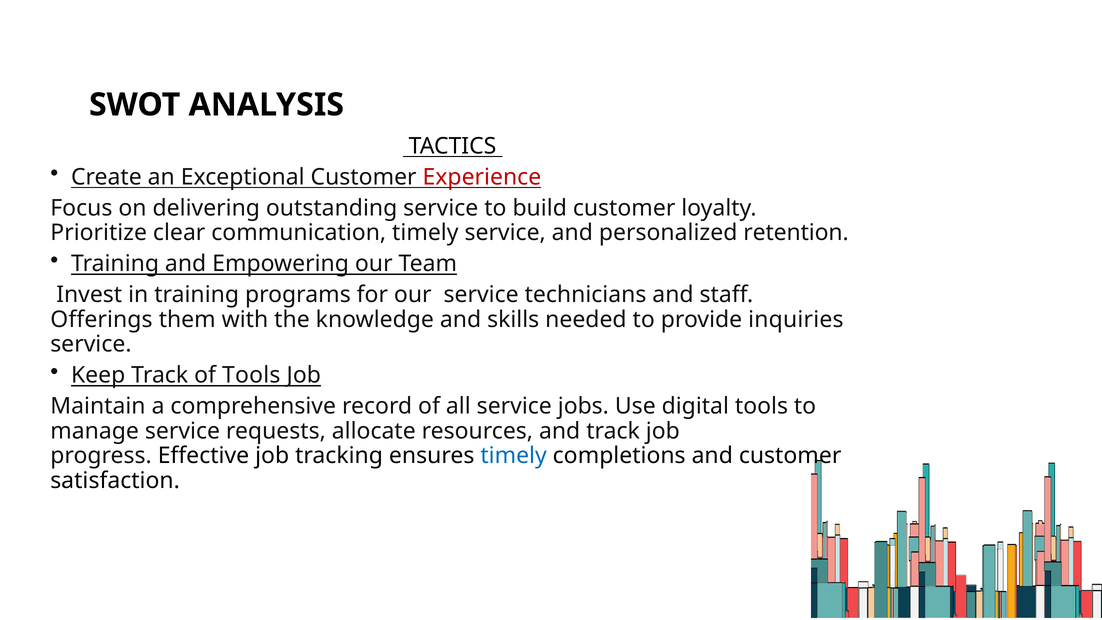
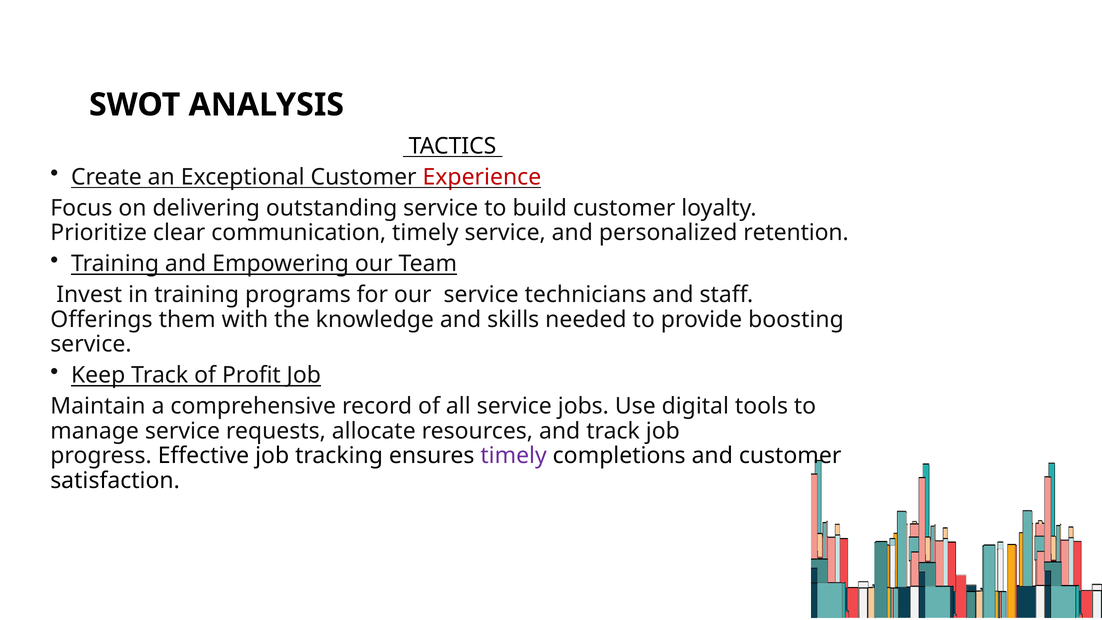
inquiries: inquiries -> boosting (796, 319)
of Tools: Tools -> Profit (251, 375)
timely colour: blue -> purple (514, 456)
